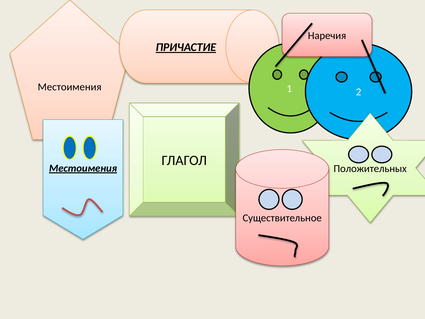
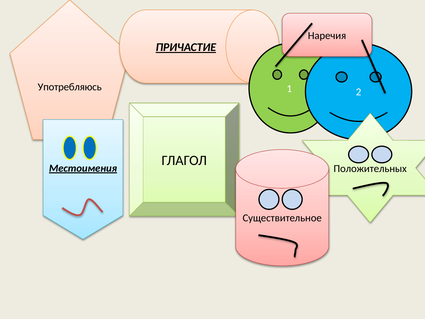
Местоимения: Местоимения -> Употребляюсь (70, 87)
